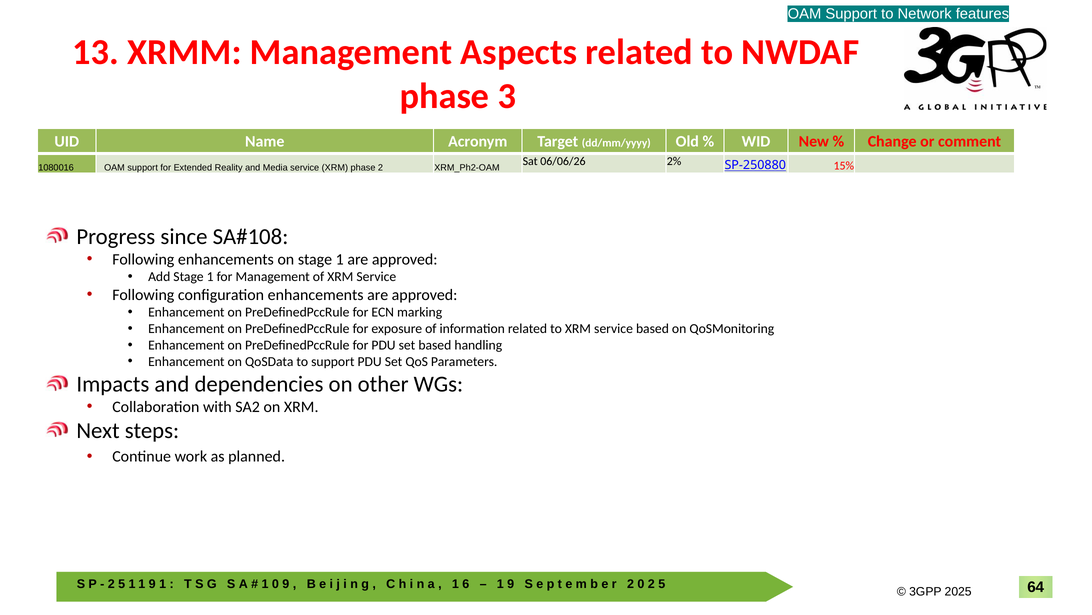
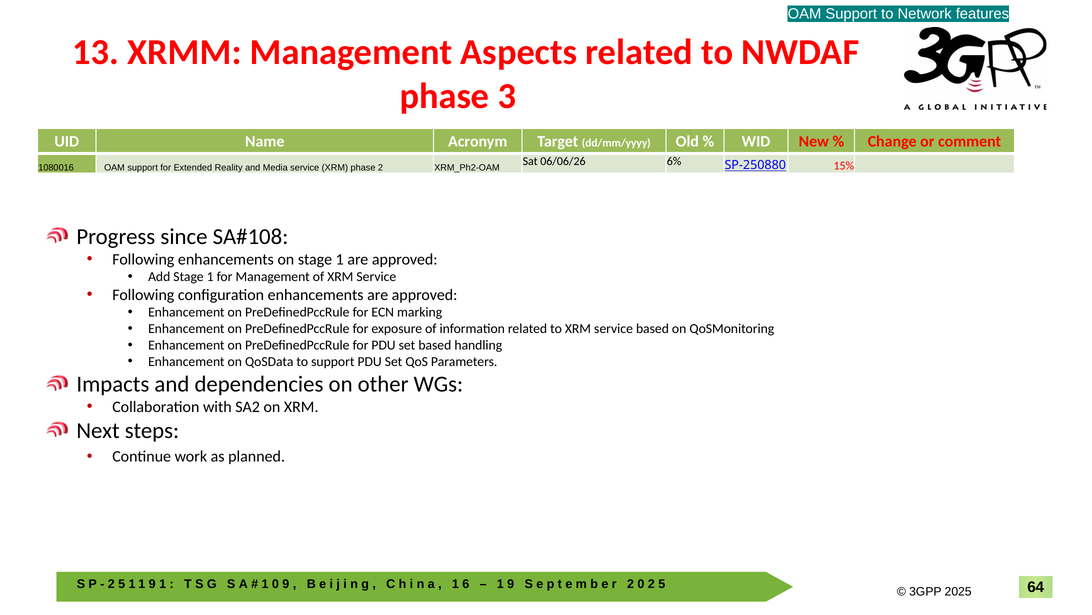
2%: 2% -> 6% (674, 161)
